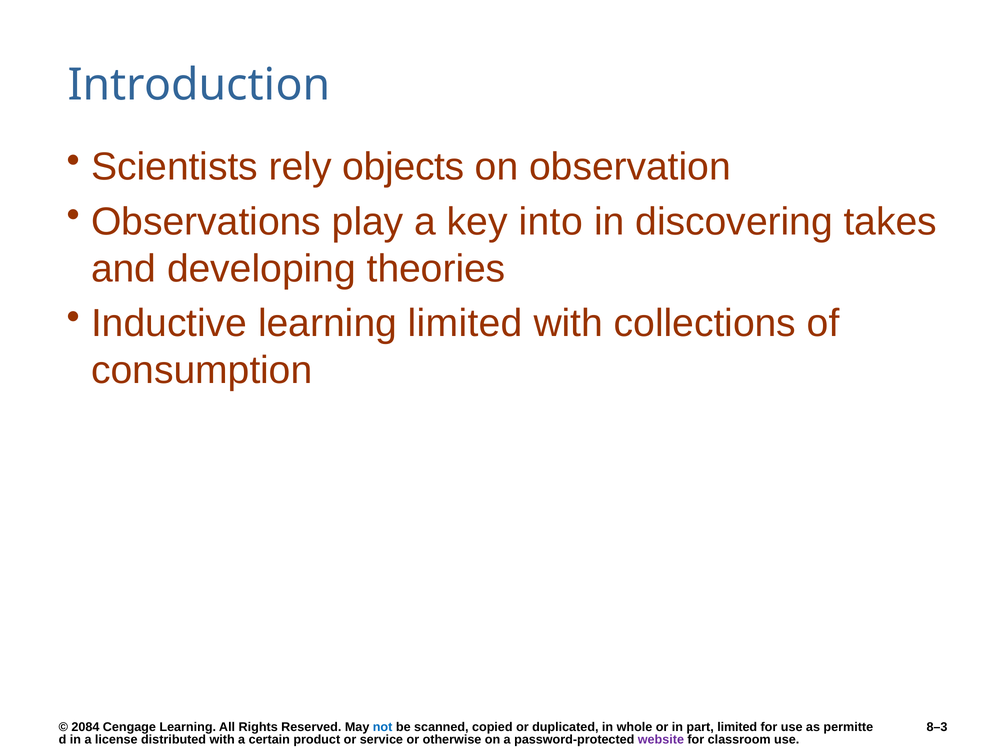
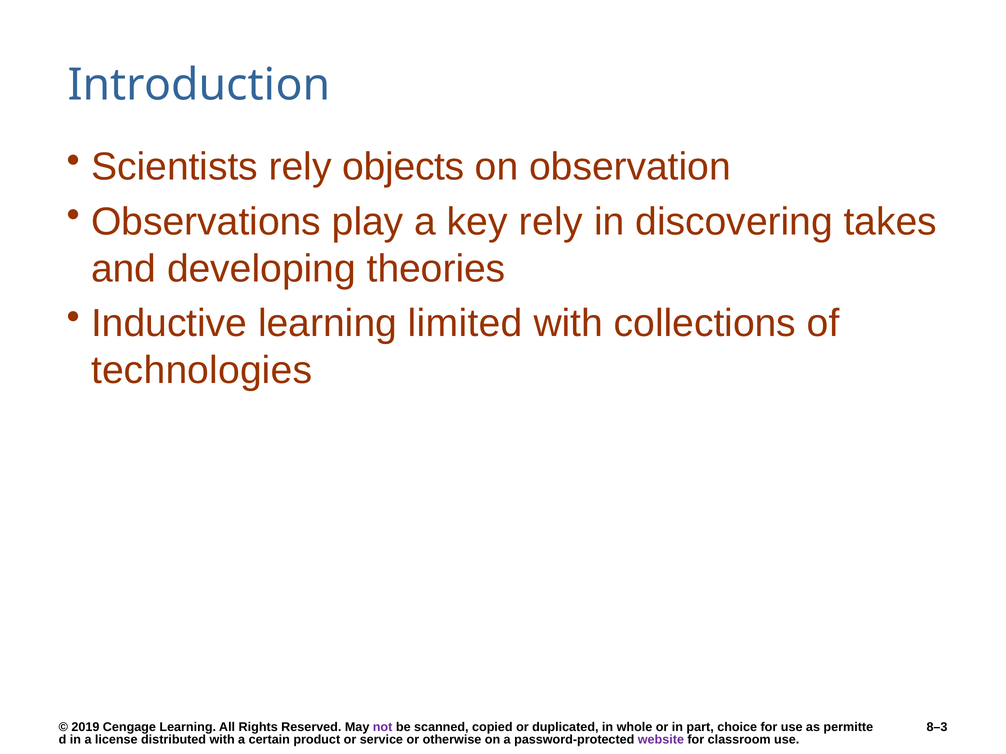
key into: into -> rely (551, 222)
consumption: consumption -> technologies (202, 371)
2084: 2084 -> 2019 (85, 728)
not colour: blue -> purple (383, 728)
part limited: limited -> choice (737, 728)
